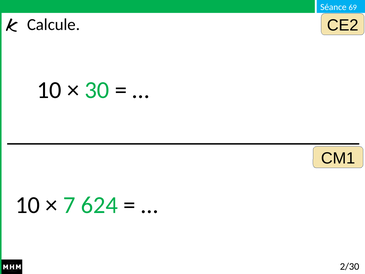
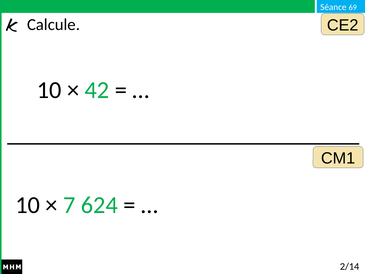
30: 30 -> 42 (97, 90)
2/30: 2/30 -> 2/14 (350, 266)
